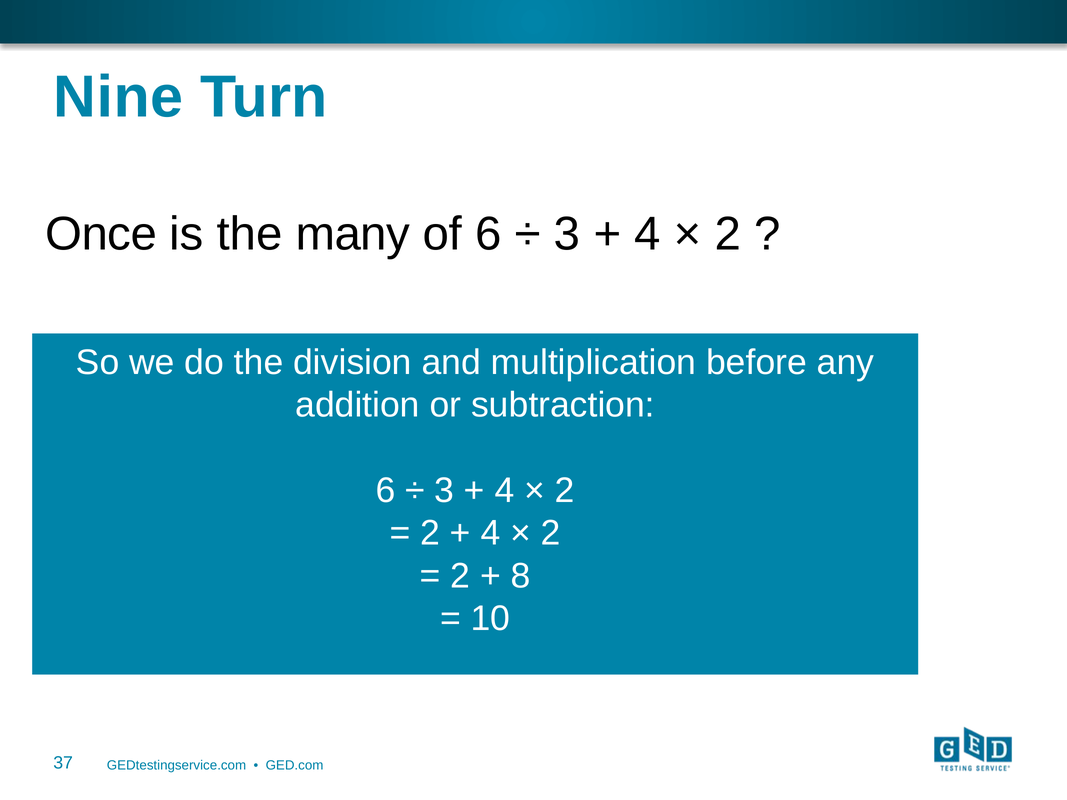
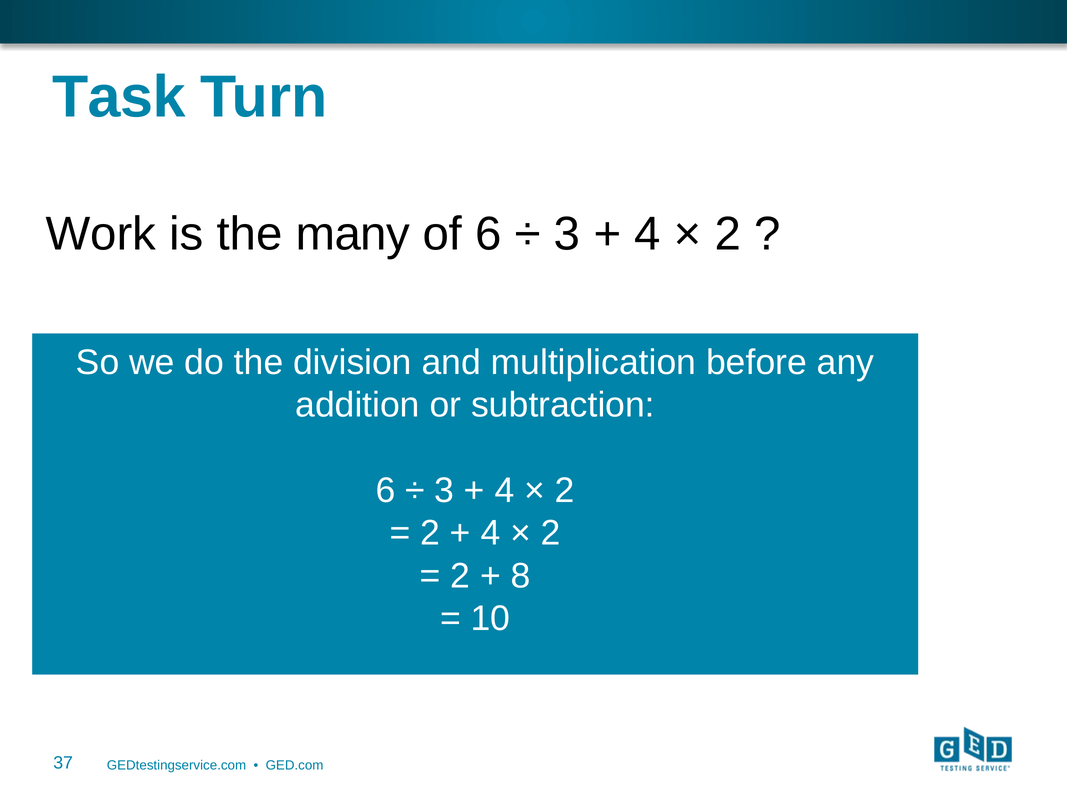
Nine: Nine -> Task (119, 97)
Once: Once -> Work (101, 234)
